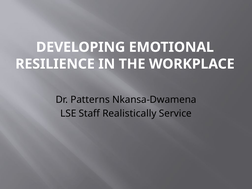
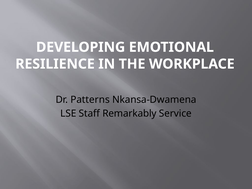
Realistically: Realistically -> Remarkably (129, 113)
